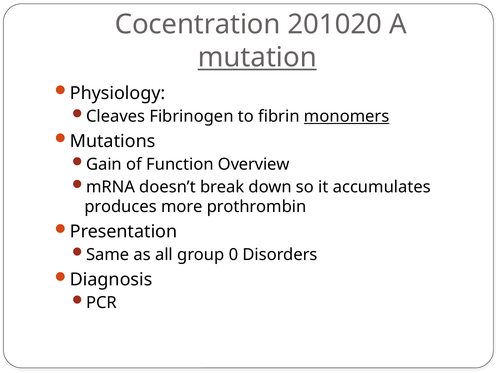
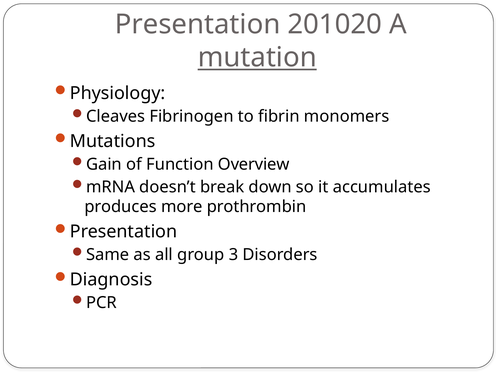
Cocentration: Cocentration -> Presentation (198, 24)
monomers underline: present -> none (347, 116)
0: 0 -> 3 (233, 255)
